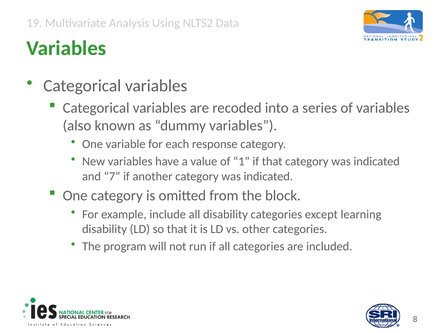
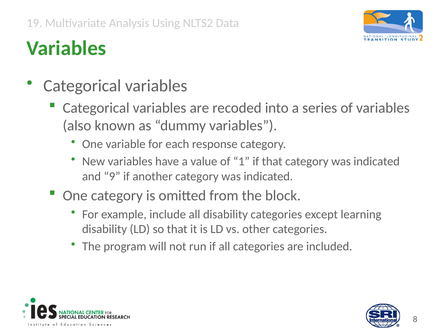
7: 7 -> 9 (112, 176)
